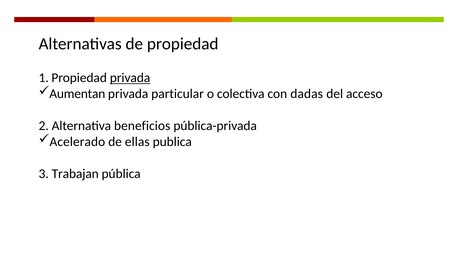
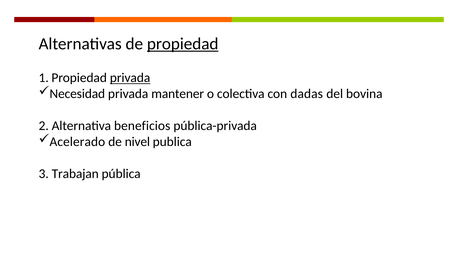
propiedad underline: none -> present (183, 44)
Aumentan: Aumentan -> Necesidad (77, 94)
particular: particular -> mantener (178, 94)
acceso: acceso -> bovina (364, 94)
ellas: ellas -> nivel (137, 142)
